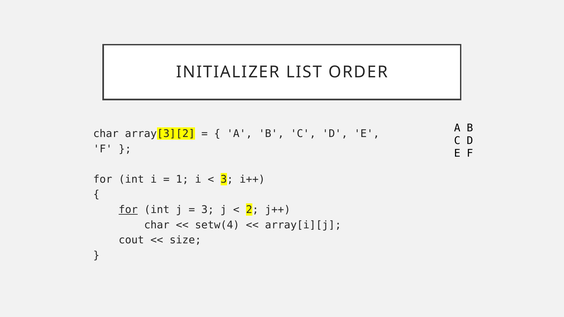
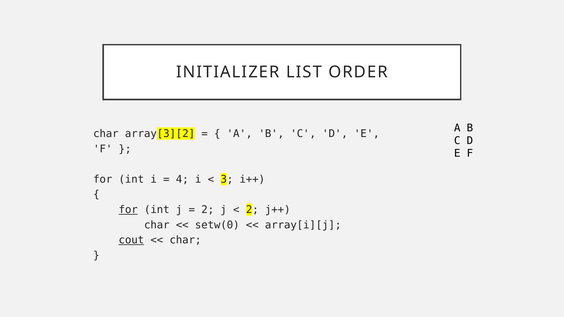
1: 1 -> 4 (182, 179)
3: 3 -> 2 (208, 210)
setw(4: setw(4 -> setw(0 (217, 225)
cout underline: none -> present (131, 240)
size: size -> char (185, 240)
